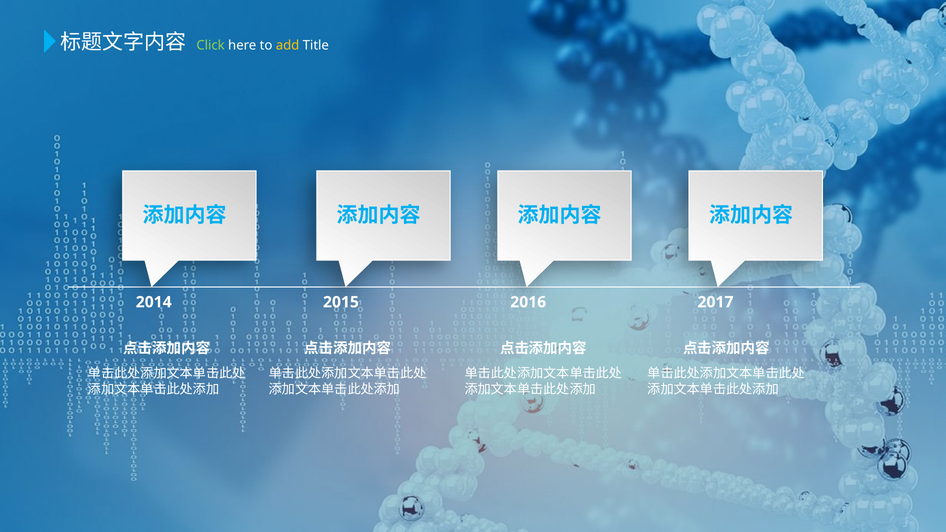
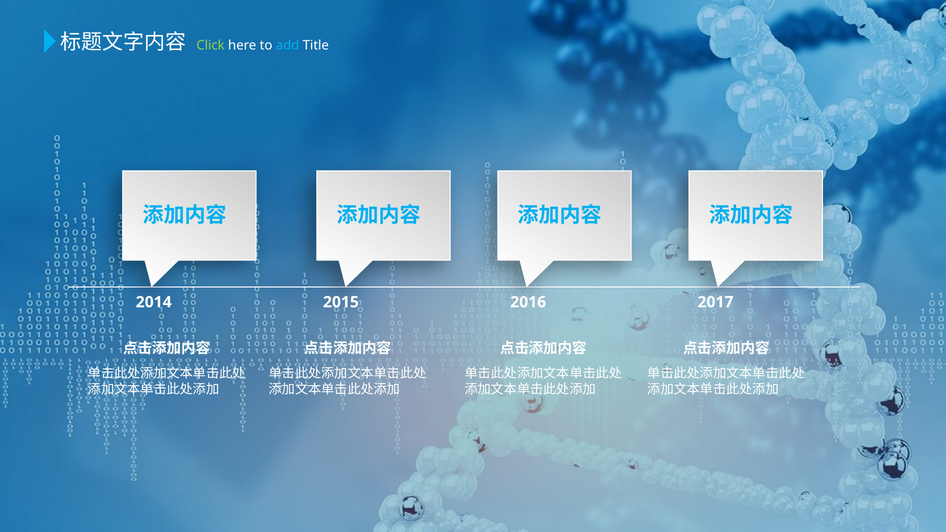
add colour: yellow -> light blue (288, 46)
